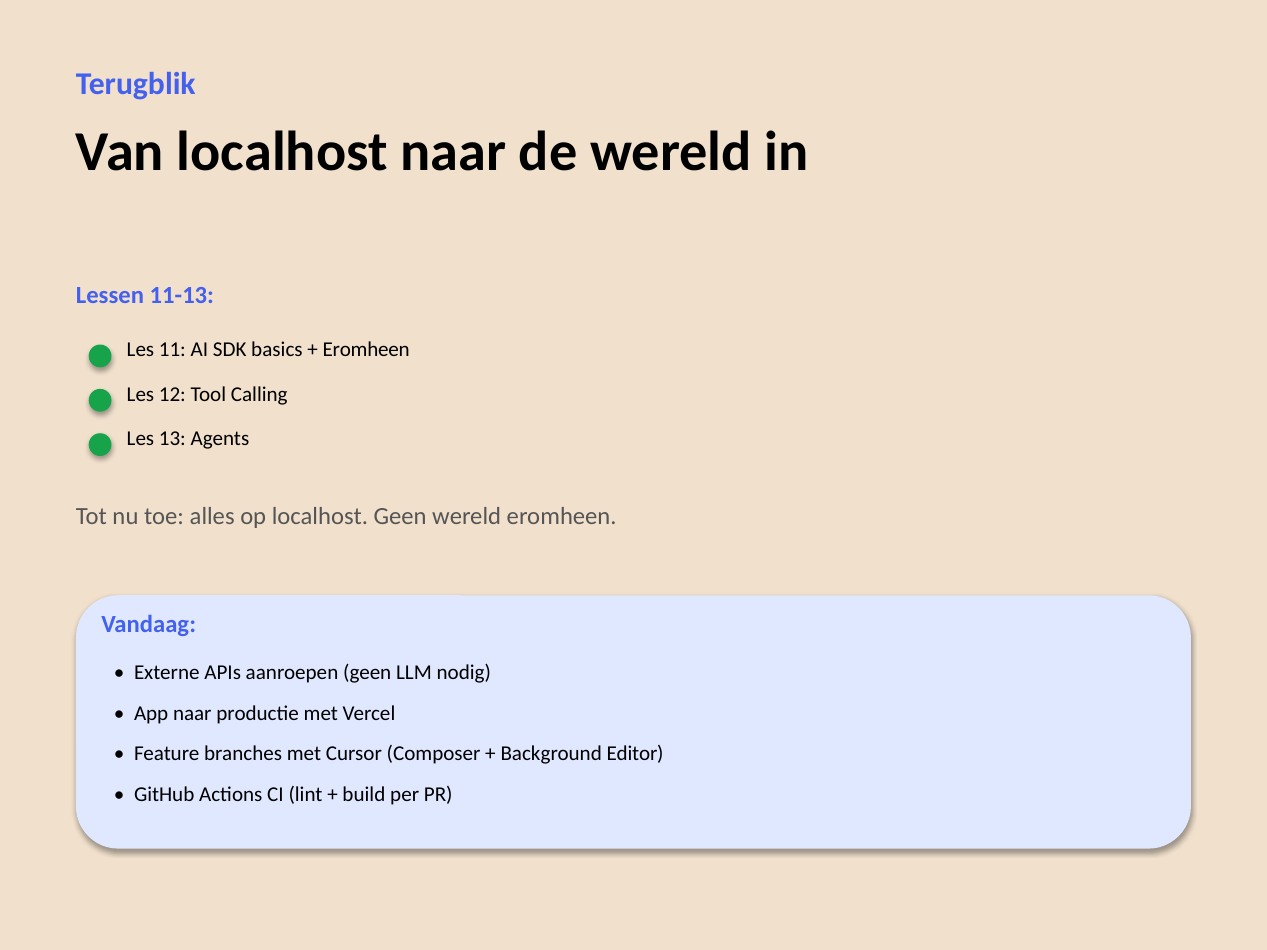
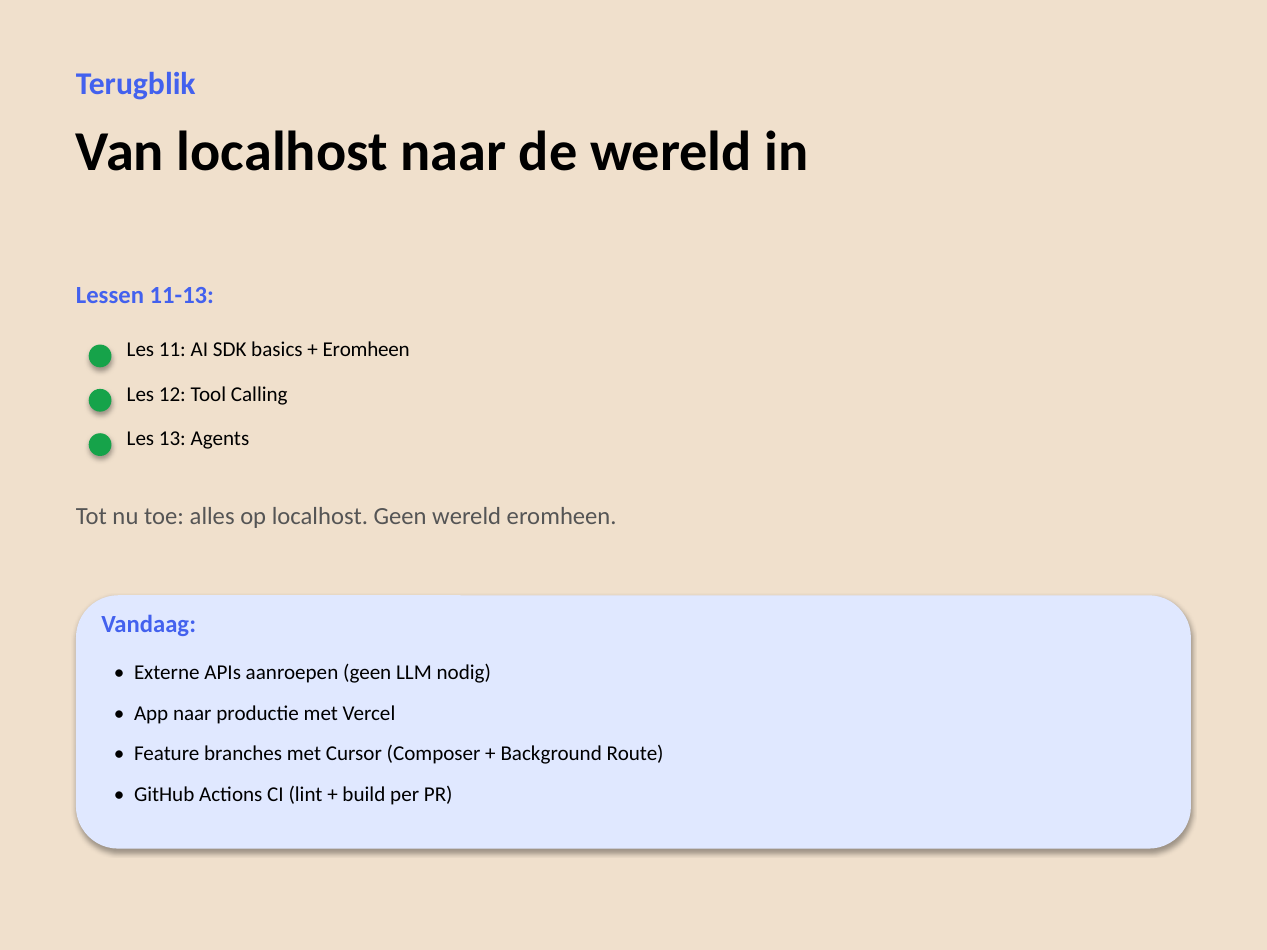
Editor: Editor -> Route (635, 754)
